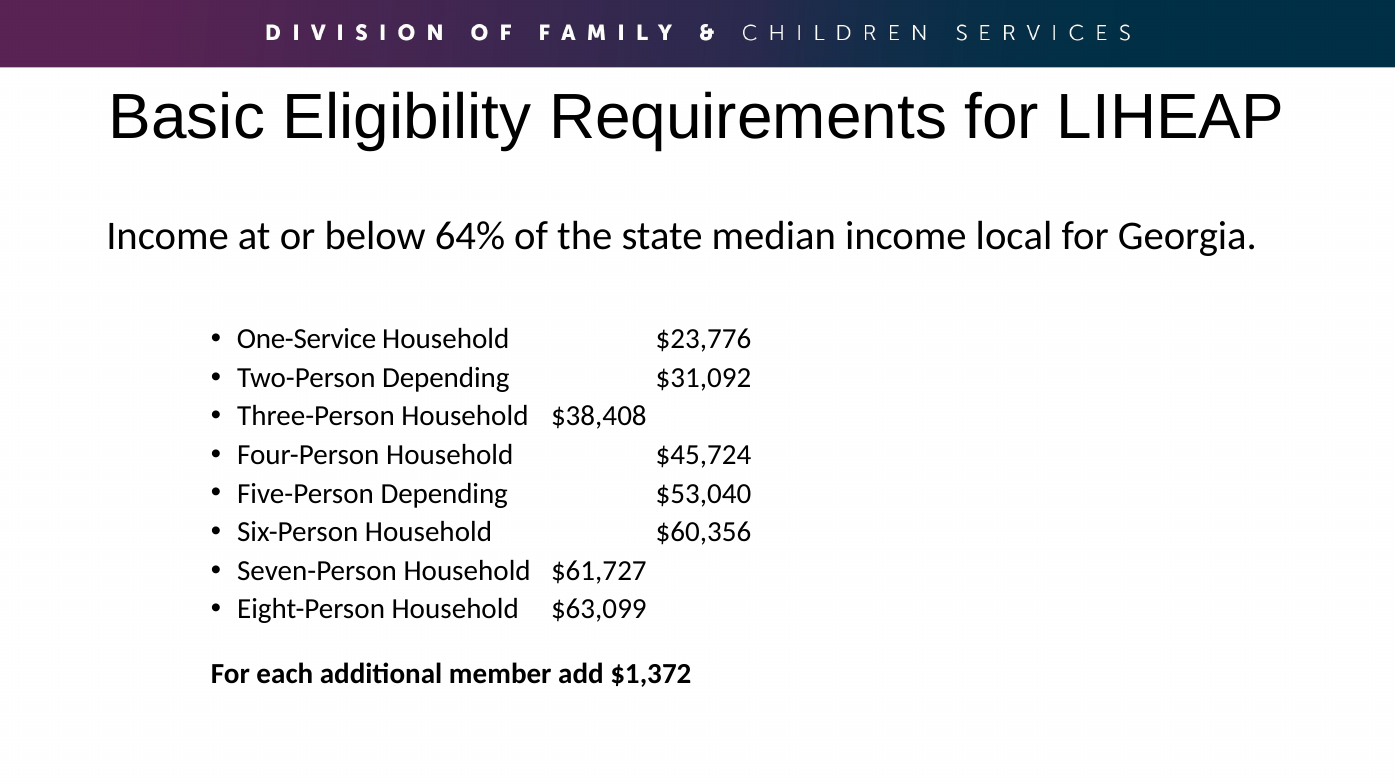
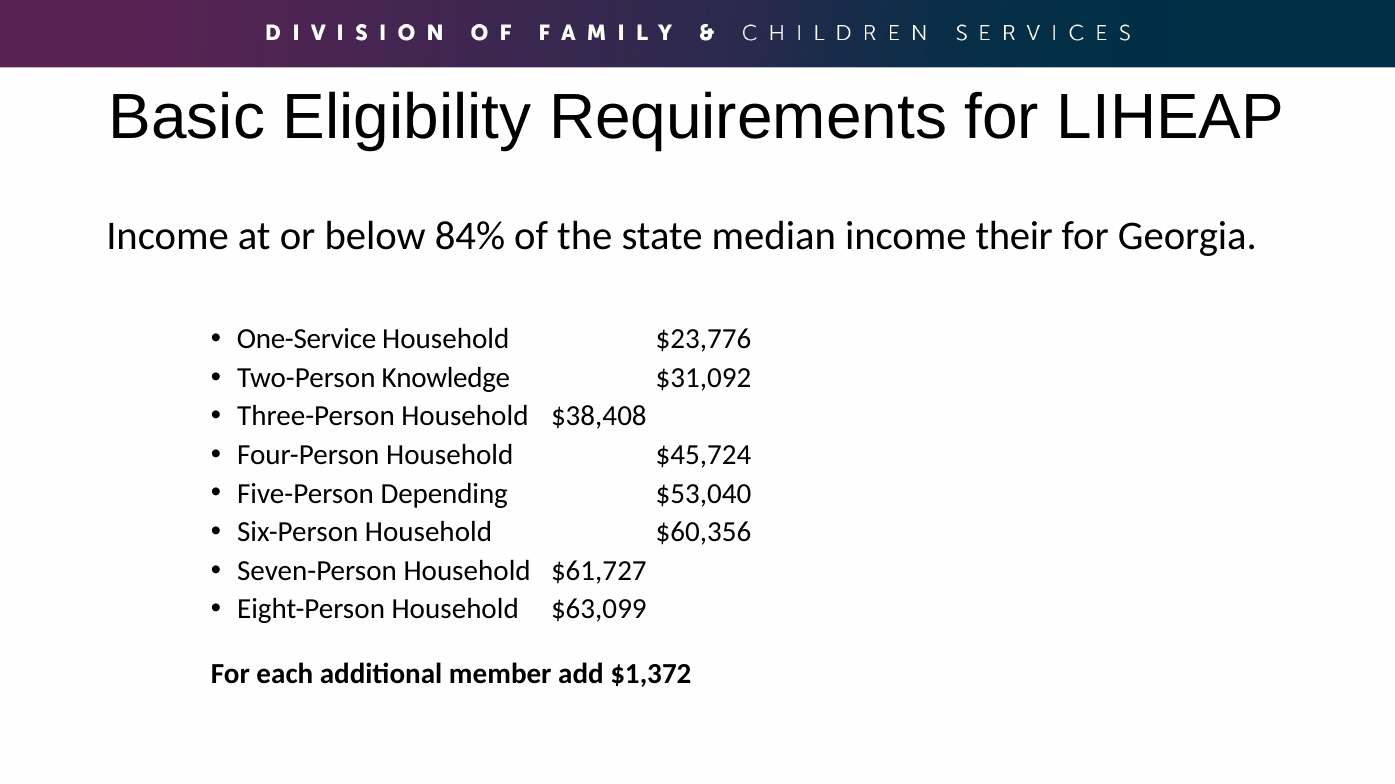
64%: 64% -> 84% (470, 236)
local: local -> their (1014, 236)
Two-Person Depending: Depending -> Knowledge (446, 378)
